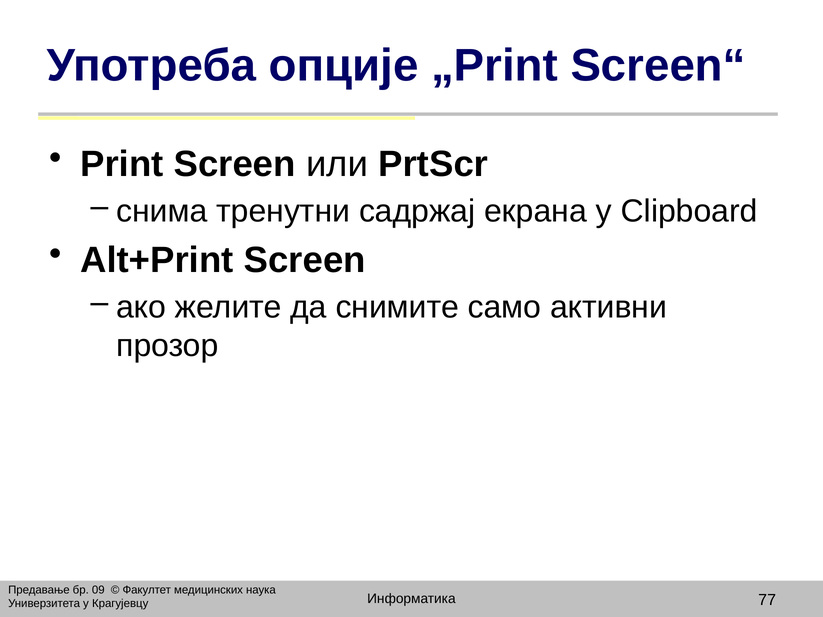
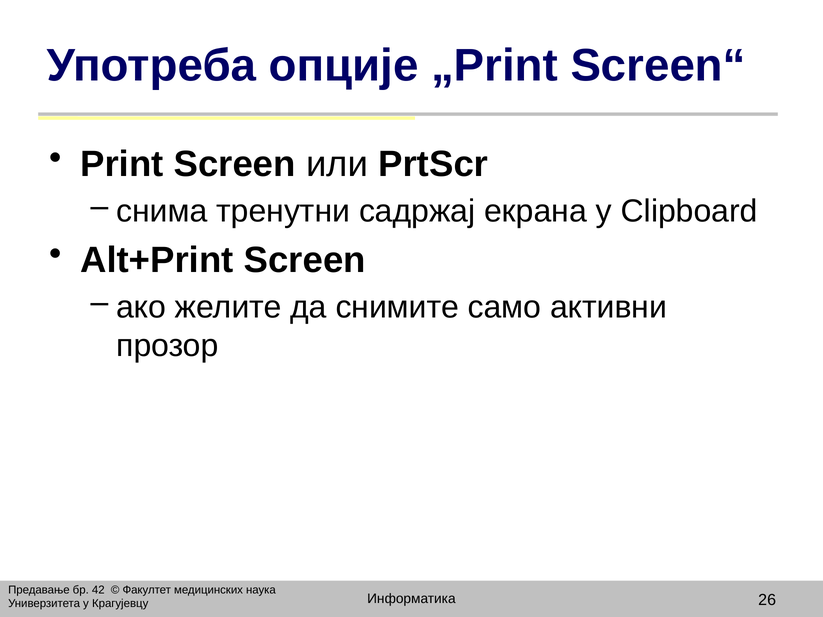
09: 09 -> 42 (98, 590)
77: 77 -> 26 (767, 600)
